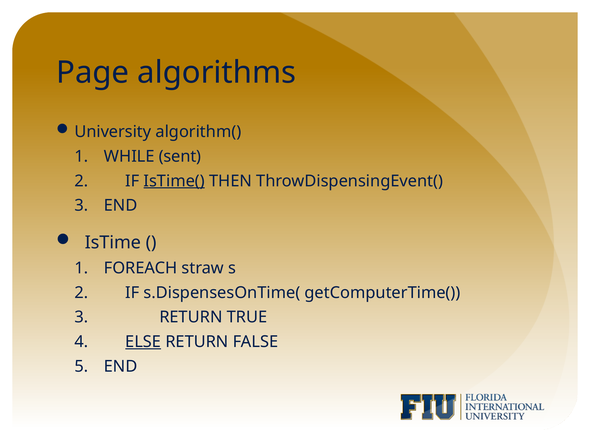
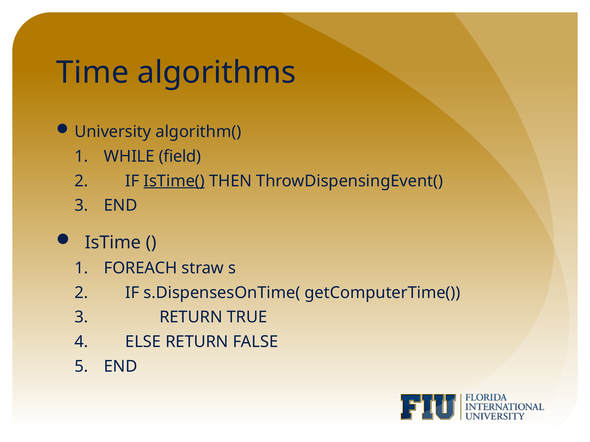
Page: Page -> Time (93, 73)
sent: sent -> field (180, 157)
ELSE underline: present -> none (143, 342)
